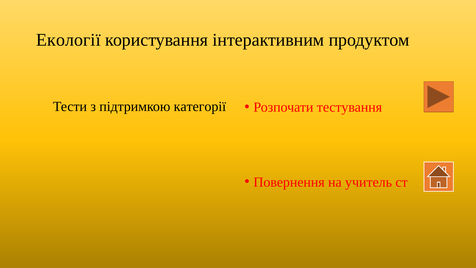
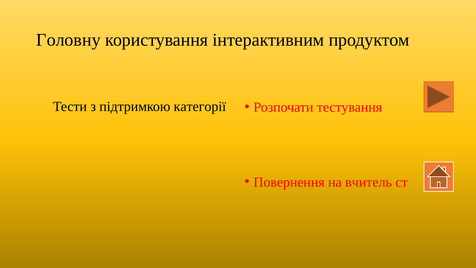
Екології: Екології -> Головну (68, 40)
учитель: учитель -> вчитель (369, 182)
